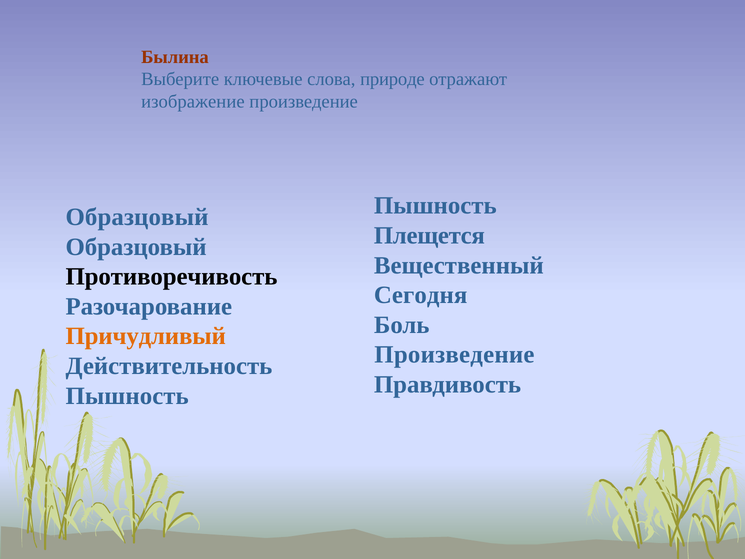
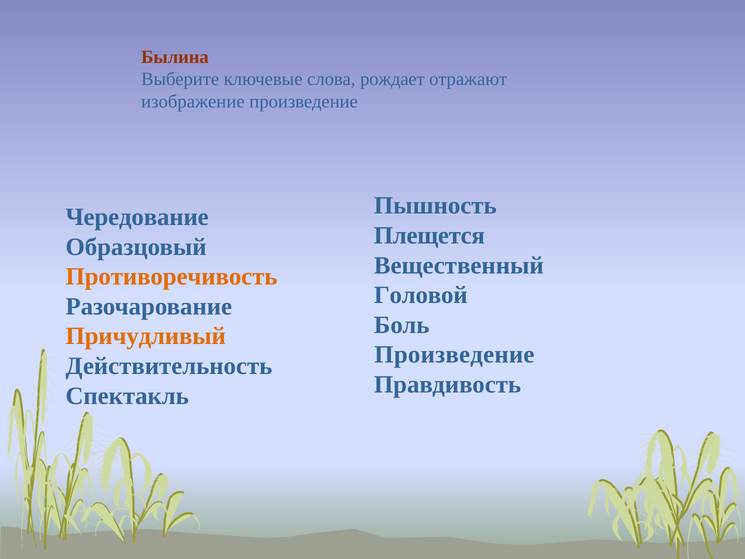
природе: природе -> рождает (392, 79)
Образцовый: Образцовый -> Чередование (137, 217)
Противоречивость colour: black -> orange (171, 277)
Сегодня: Сегодня -> Головой (421, 295)
Пышность: Пышность -> Спектакль (127, 396)
